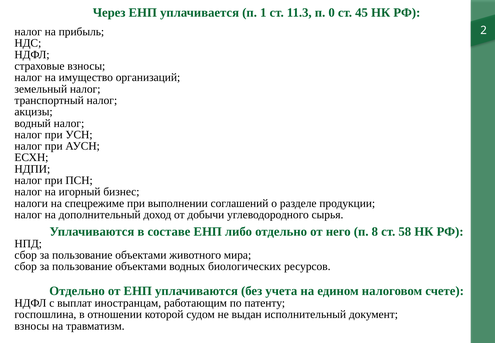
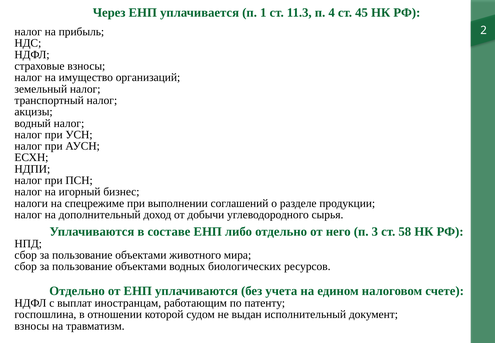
0: 0 -> 4 (332, 13)
8: 8 -> 3 (375, 231)
